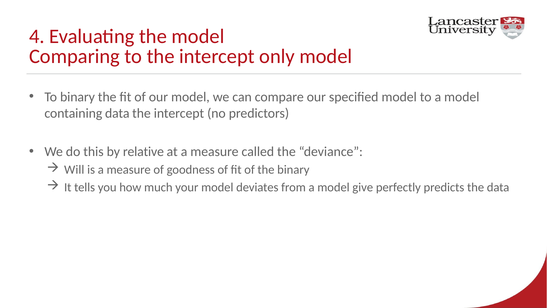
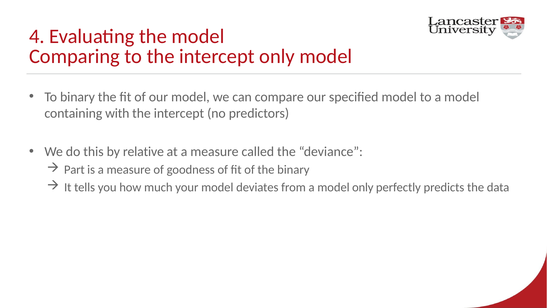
containing data: data -> with (117, 113)
Will: Will -> Part (74, 170)
model give: give -> only (363, 187)
